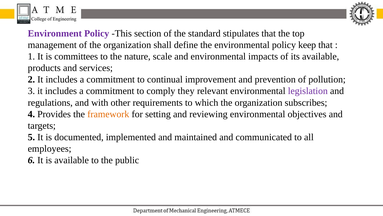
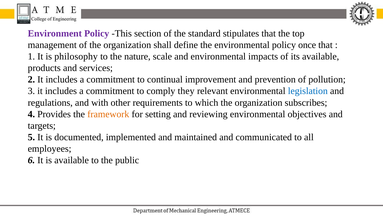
keep: keep -> once (307, 45)
committees: committees -> philosophy (76, 56)
legislation colour: purple -> blue (308, 91)
